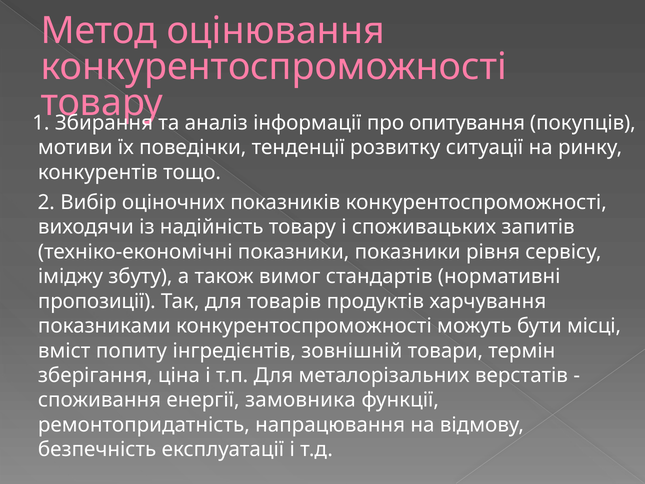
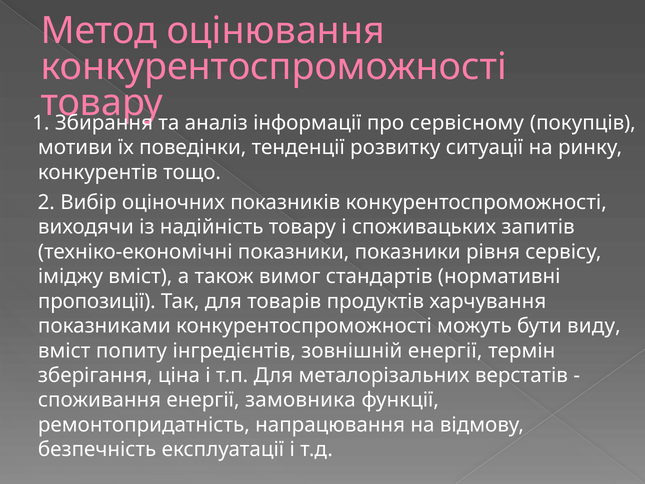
опитування: опитування -> сервісному (467, 123)
іміджу збуту: збуту -> вміст (140, 276)
місці: місці -> виду (594, 326)
зовнішній товари: товари -> енергії (445, 351)
